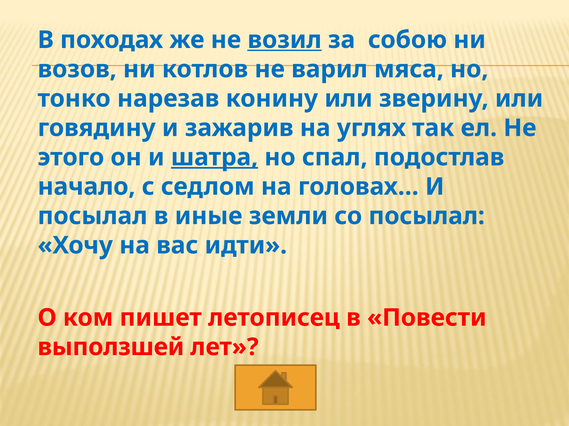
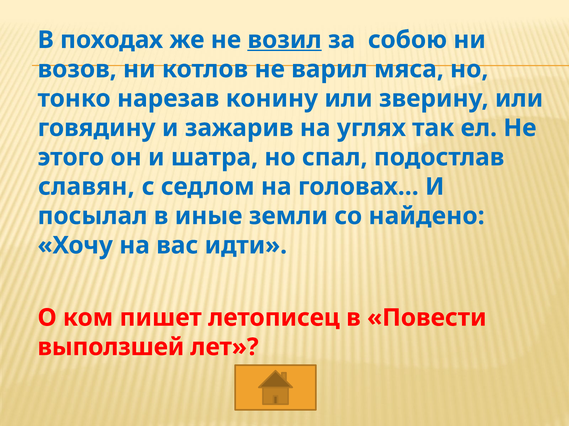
шатра underline: present -> none (214, 158)
начало: начало -> славян (86, 187)
со посылал: посылал -> найдено (427, 216)
